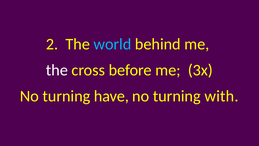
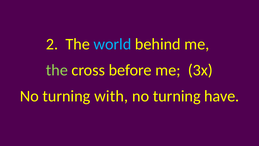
the colour: white -> light green (57, 70)
have: have -> with (111, 96)
with: with -> have (222, 96)
